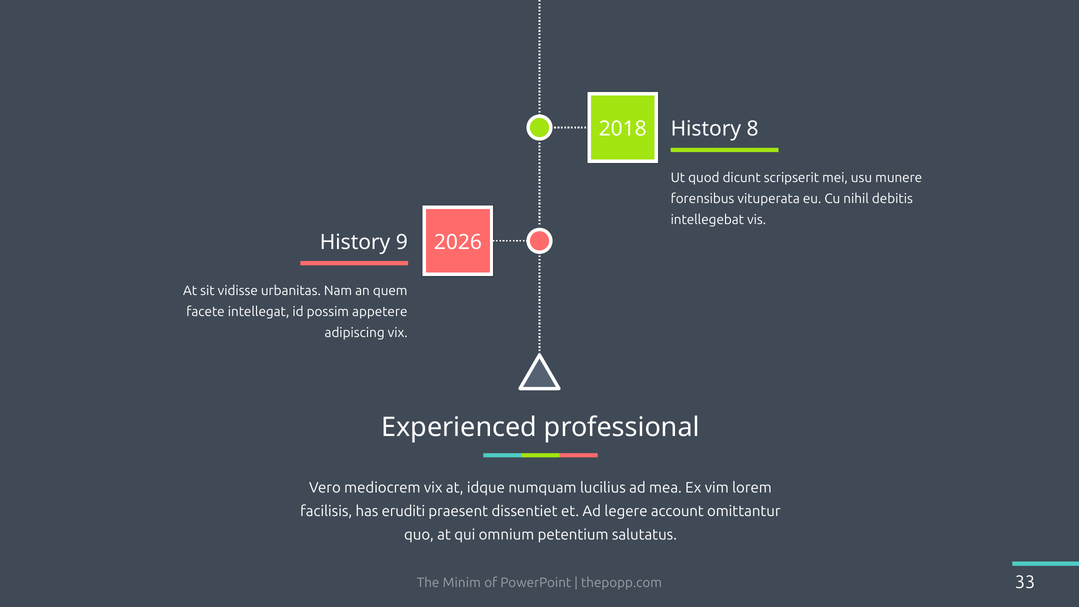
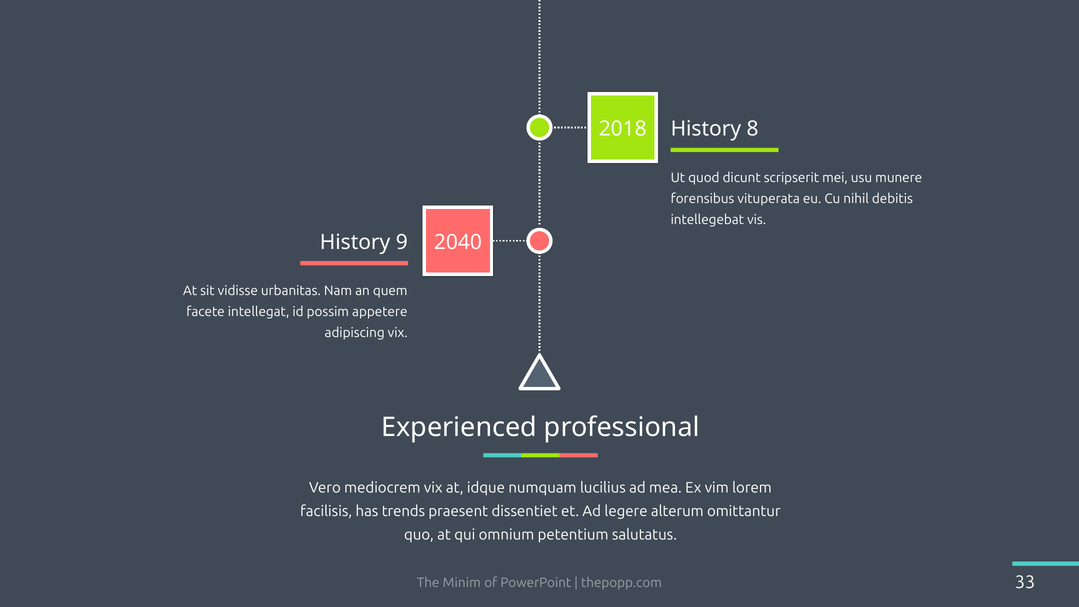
2026: 2026 -> 2040 (458, 242)
eruditi: eruditi -> trends (403, 511)
account: account -> alterum (677, 511)
